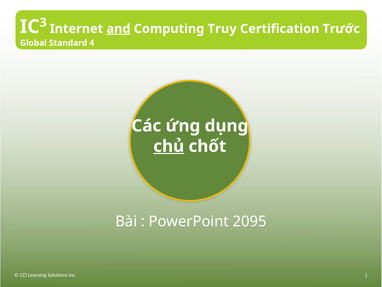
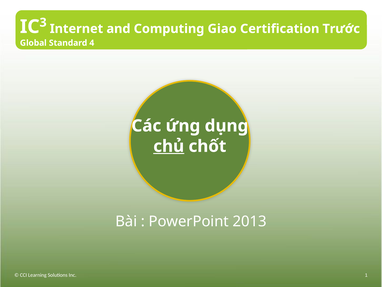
and underline: present -> none (118, 29)
Truy: Truy -> Giao (222, 29)
2095: 2095 -> 2013 (250, 221)
